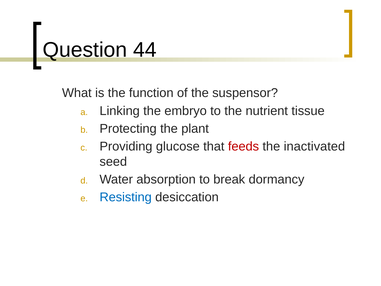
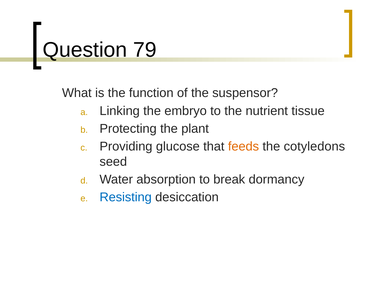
44: 44 -> 79 (145, 50)
feeds colour: red -> orange (243, 146)
inactivated: inactivated -> cotyledons (314, 146)
